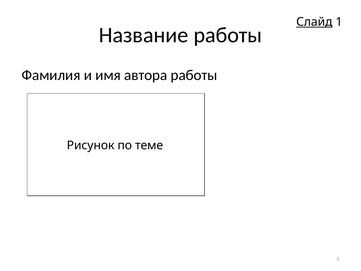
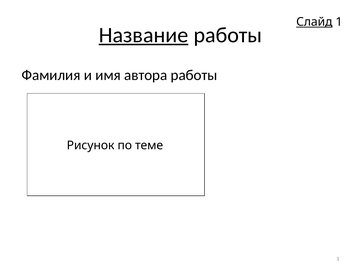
Название underline: none -> present (144, 35)
